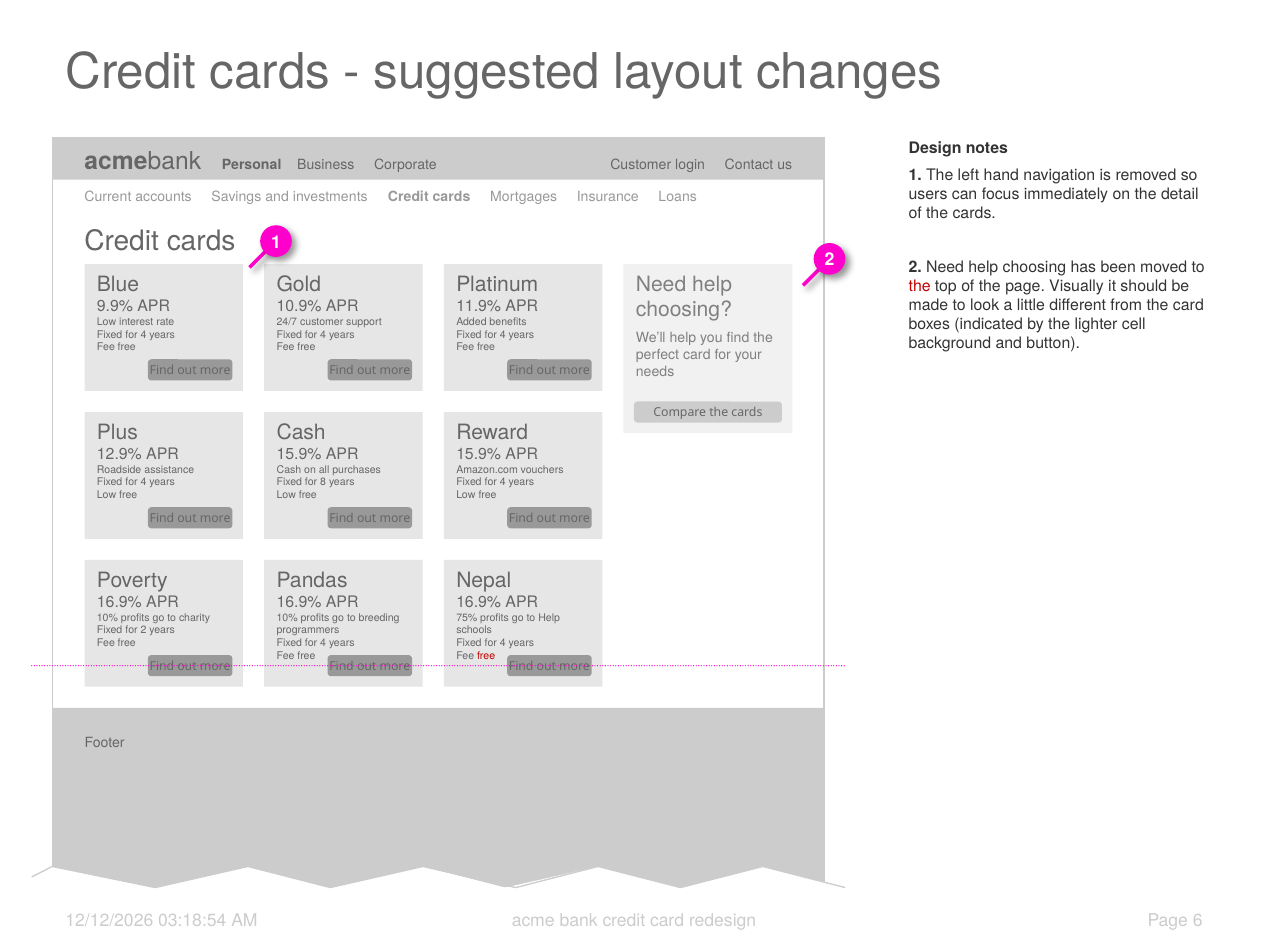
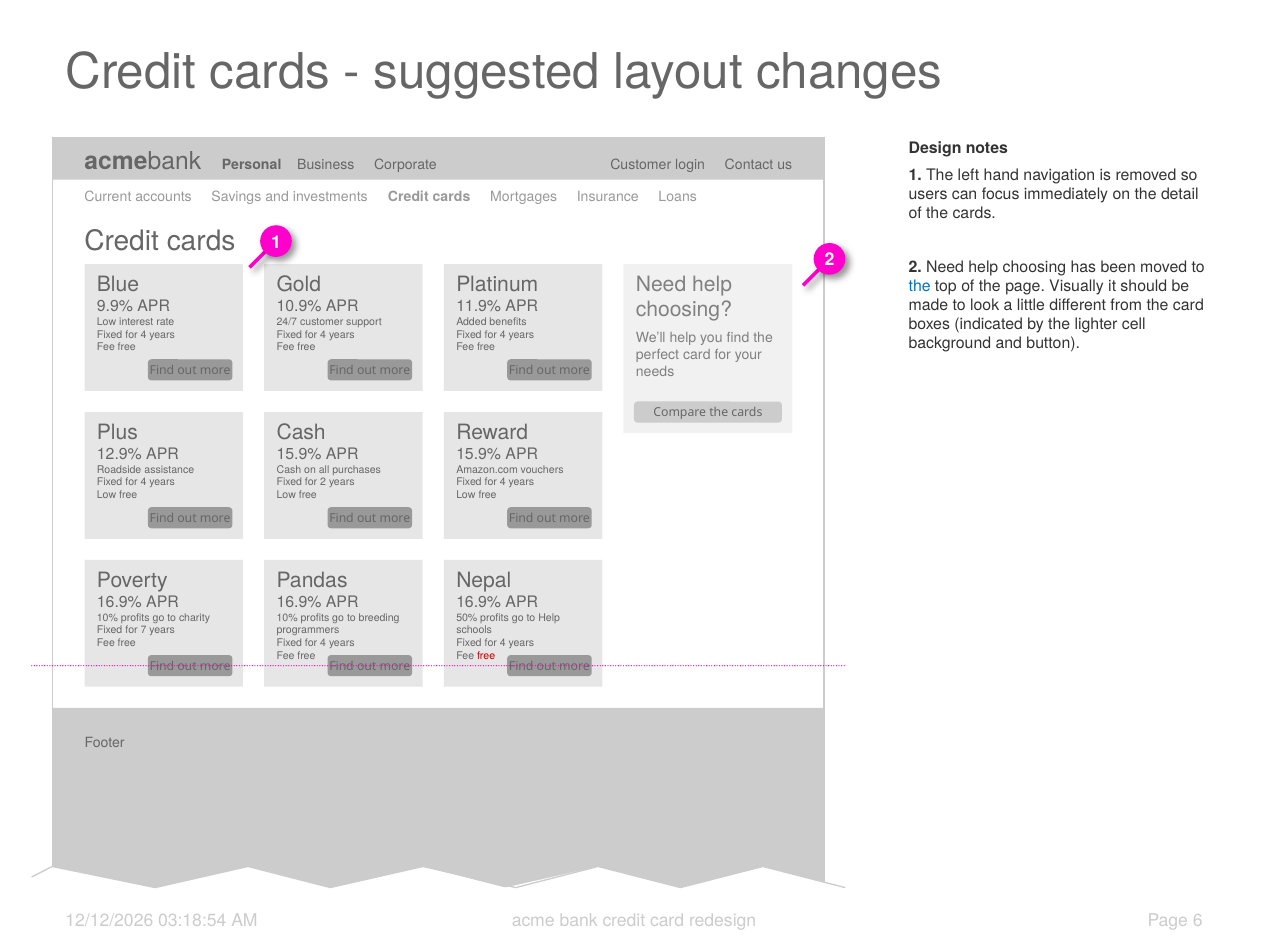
the colour: red -> blue (920, 286)
for 8: 8 -> 2 (323, 482)
75%: 75% -> 50% (467, 618)
for 2: 2 -> 7 (143, 630)
